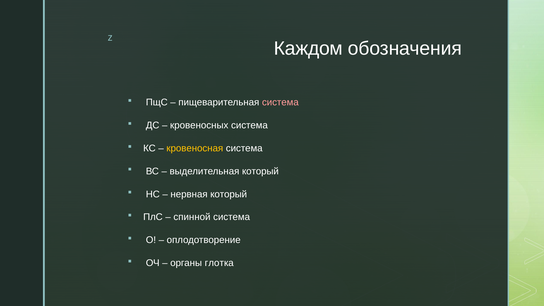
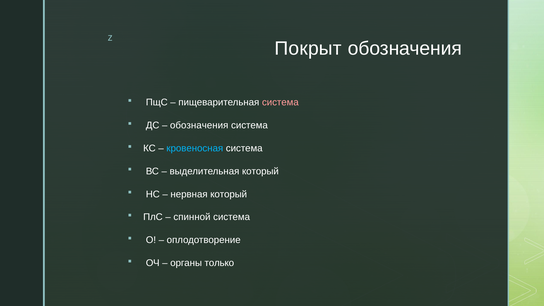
Каждом: Каждом -> Покрыт (308, 48)
кровеносных: кровеносных -> обозначения (199, 125)
кровеносная colour: yellow -> light blue (195, 148)
глотка: глотка -> только (219, 263)
